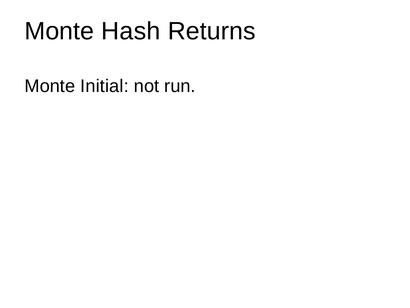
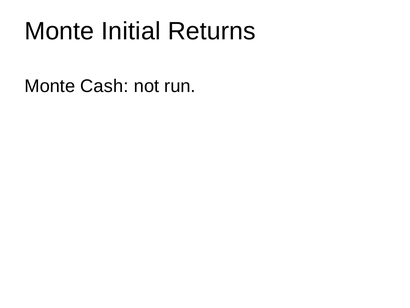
Hash: Hash -> Initial (131, 31)
Initial: Initial -> Cash (104, 86)
